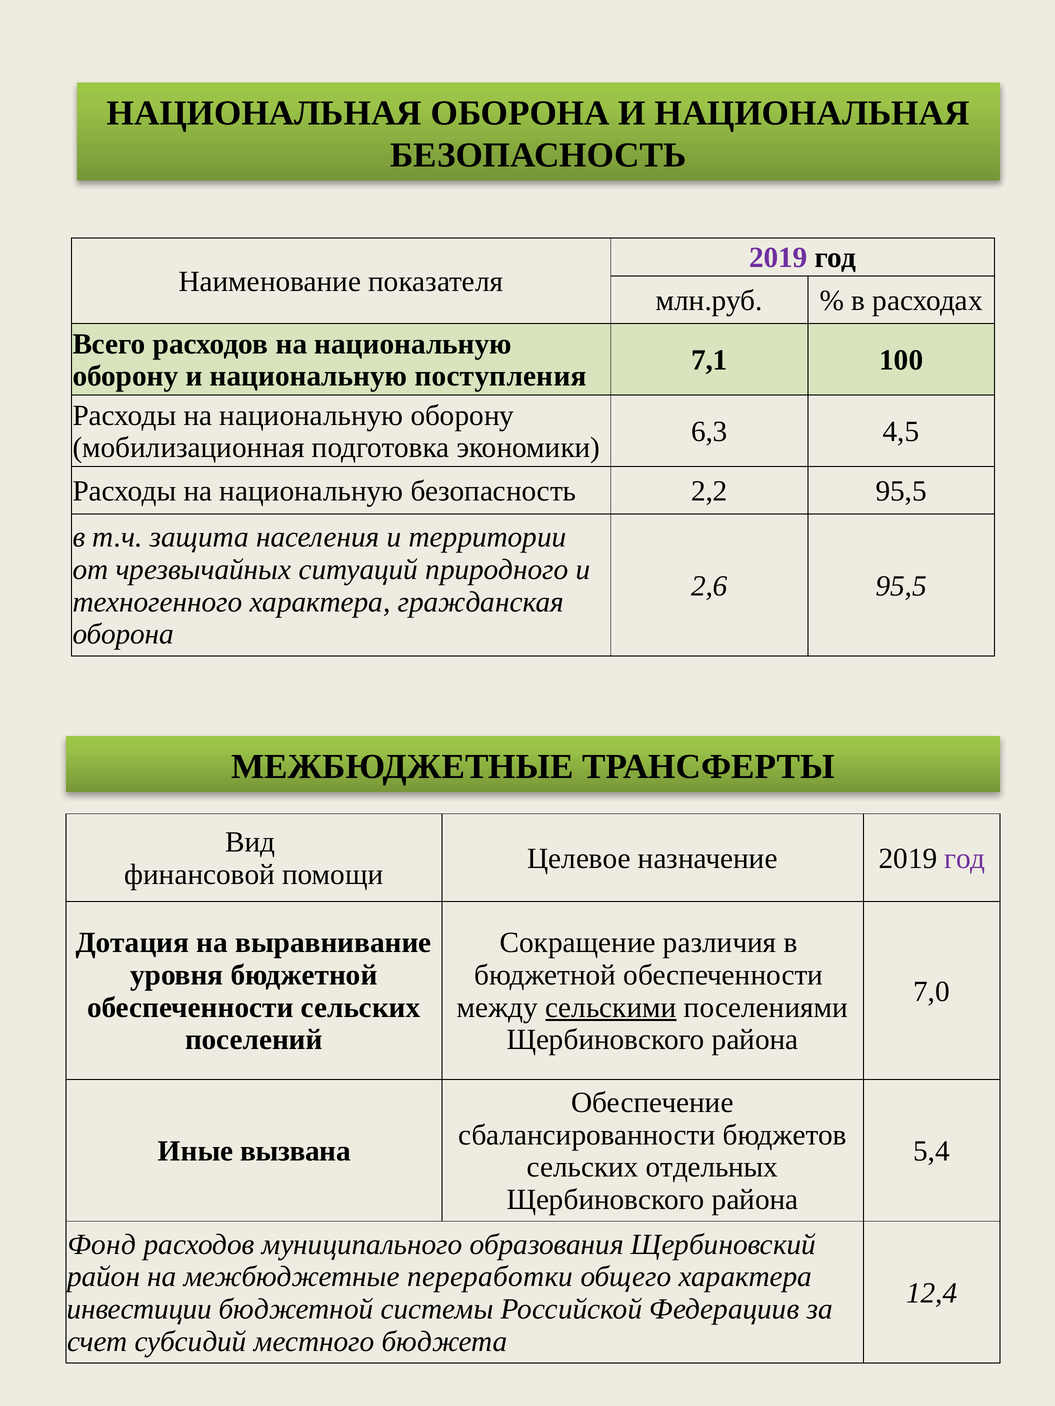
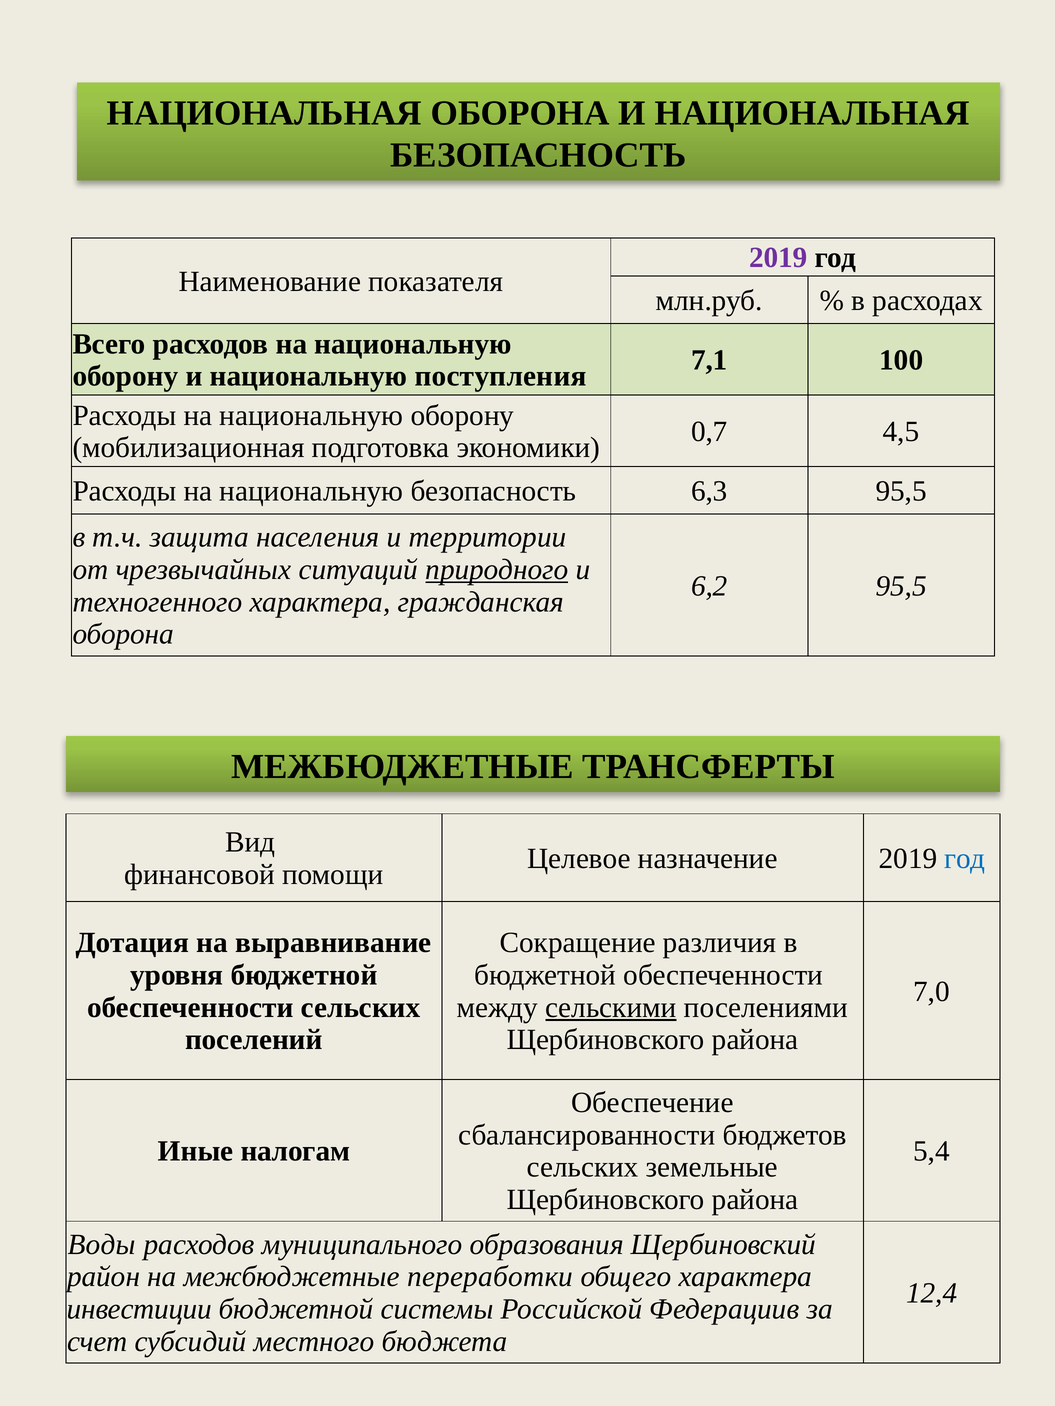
6,3: 6,3 -> 0,7 (709, 432)
2,2: 2,2 -> 6,3 (709, 492)
природного underline: none -> present (497, 570)
2,6: 2,6 -> 6,2 (709, 586)
год colour: purple -> blue (965, 859)
вызвана: вызвана -> налогам (295, 1152)
отдельных: отдельных -> земельные (712, 1168)
Фонд: Фонд -> Воды (102, 1245)
